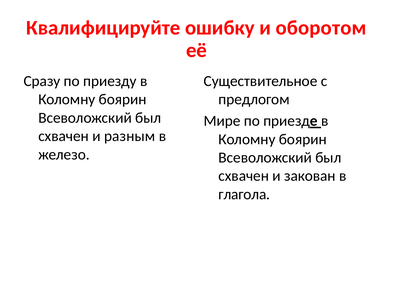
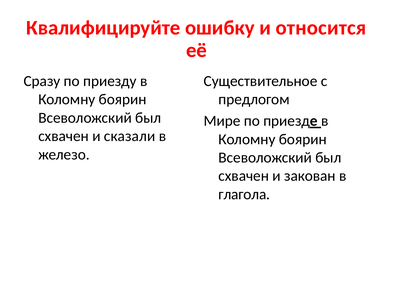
оборотом: оборотом -> относится (321, 28)
разным: разным -> сказали (130, 136)
